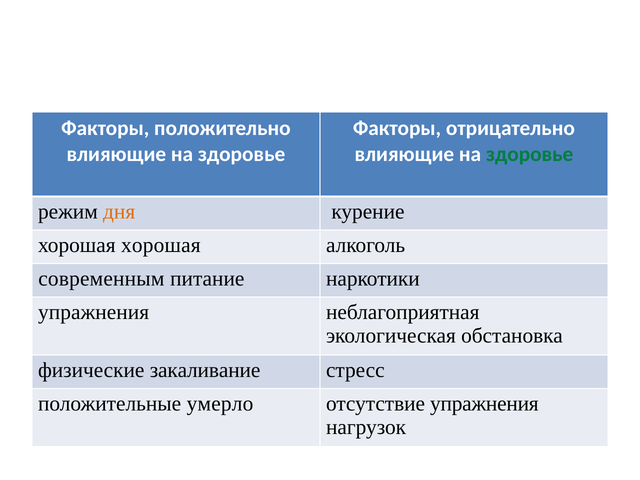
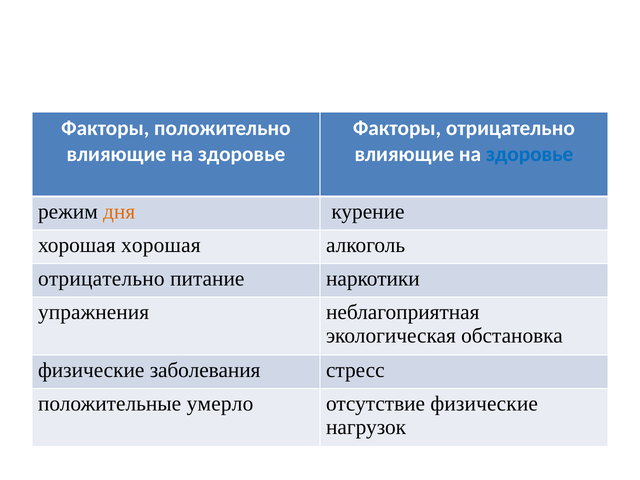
здоровье colour: green -> blue (530, 154)
современным: современным -> отрицательно (101, 279)
закаливание: закаливание -> заболевания (205, 370)
отсутствие упражнения: упражнения -> физические (484, 404)
